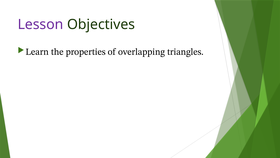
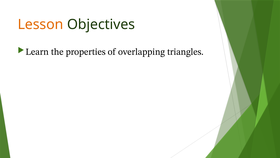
Lesson colour: purple -> orange (41, 24)
